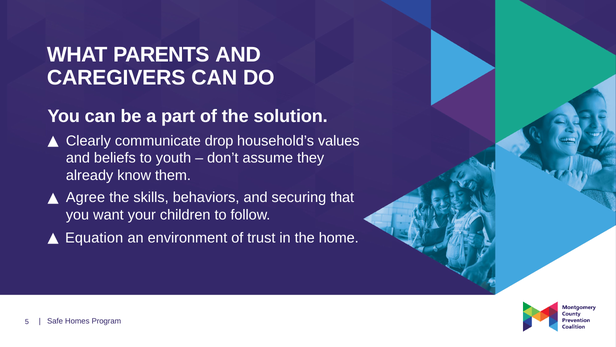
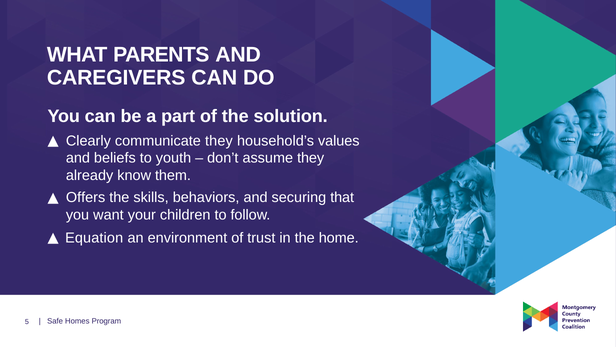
communicate drop: drop -> they (219, 141)
Agree: Agree -> Offers (86, 197)
